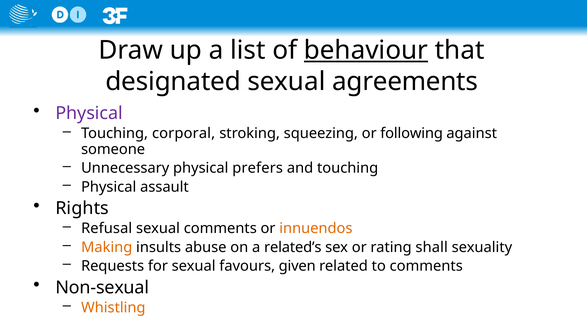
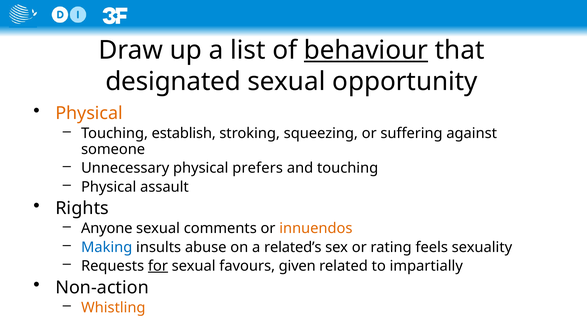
agreements: agreements -> opportunity (405, 82)
Physical colour: purple -> orange (89, 113)
corporal: corporal -> establish (184, 134)
following: following -> suffering (412, 134)
Refusal: Refusal -> Anyone (107, 229)
Making colour: orange -> blue (107, 247)
shall: shall -> feels (432, 247)
for underline: none -> present (158, 266)
to comments: comments -> impartially (426, 266)
Non-sexual: Non-sexual -> Non-action (102, 288)
